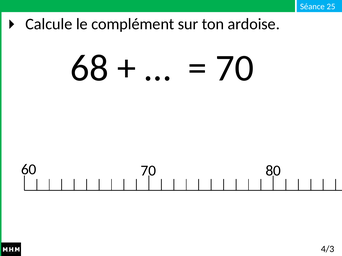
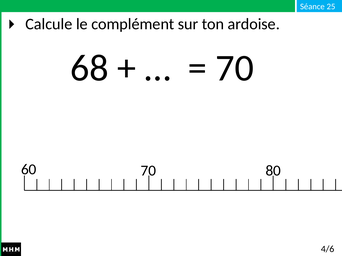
4/3: 4/3 -> 4/6 (328, 250)
